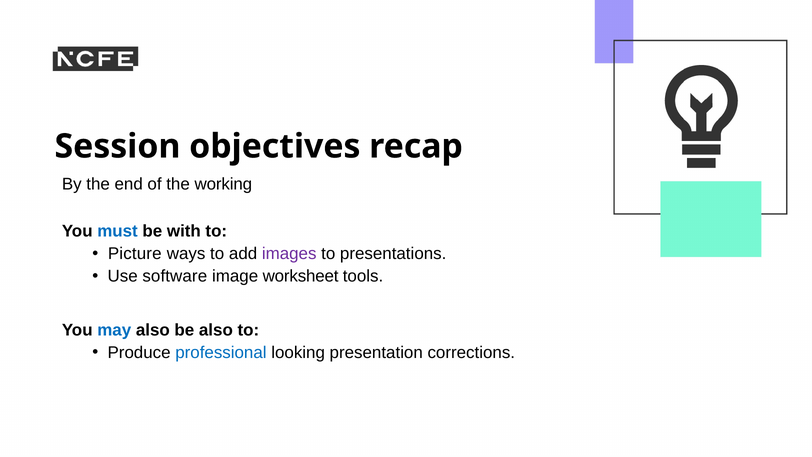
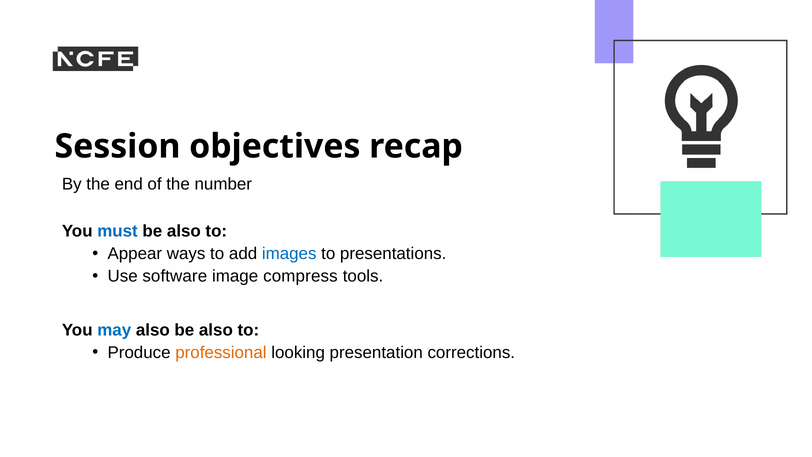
working: working -> number (223, 184)
with: with -> also (184, 231)
Picture: Picture -> Appear (135, 254)
images colour: purple -> blue (289, 254)
worksheet: worksheet -> compress (300, 276)
professional colour: blue -> orange (221, 352)
